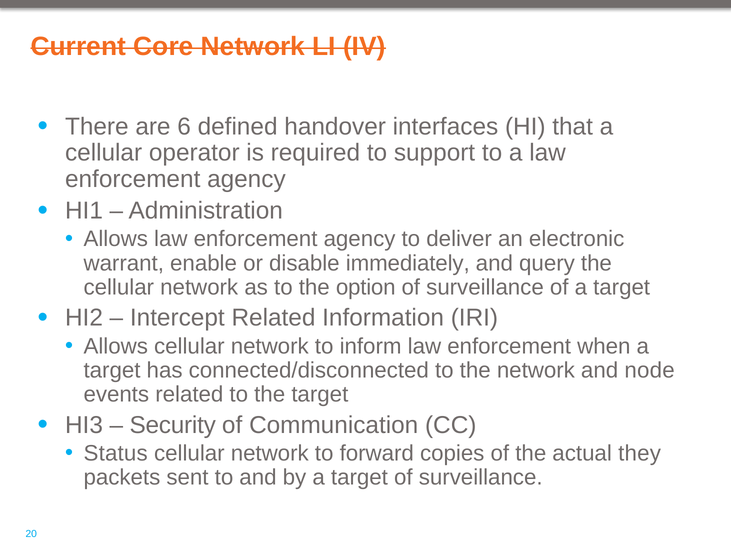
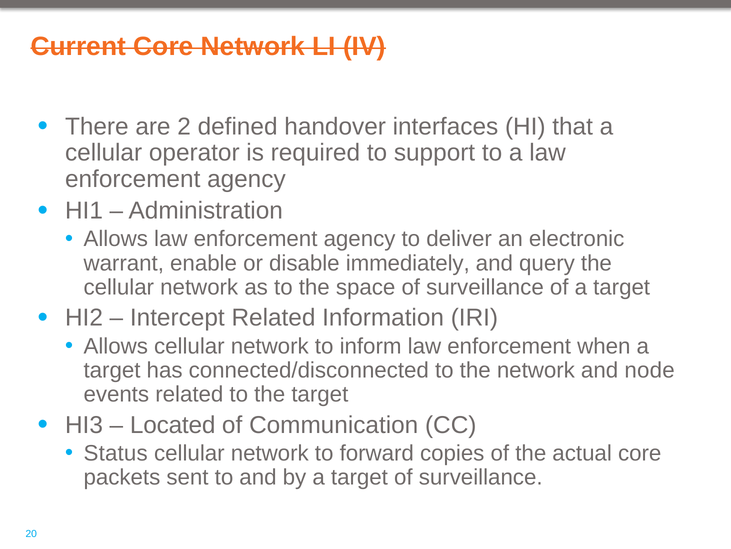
6: 6 -> 2 (184, 126)
option: option -> space (366, 287)
Security: Security -> Located (173, 424)
actual they: they -> core (640, 453)
